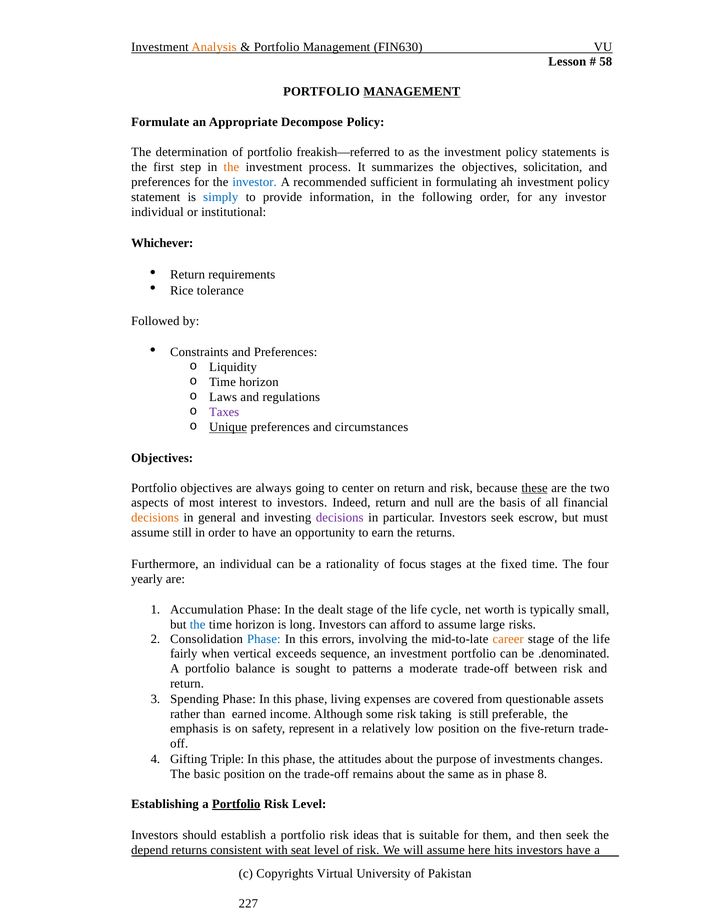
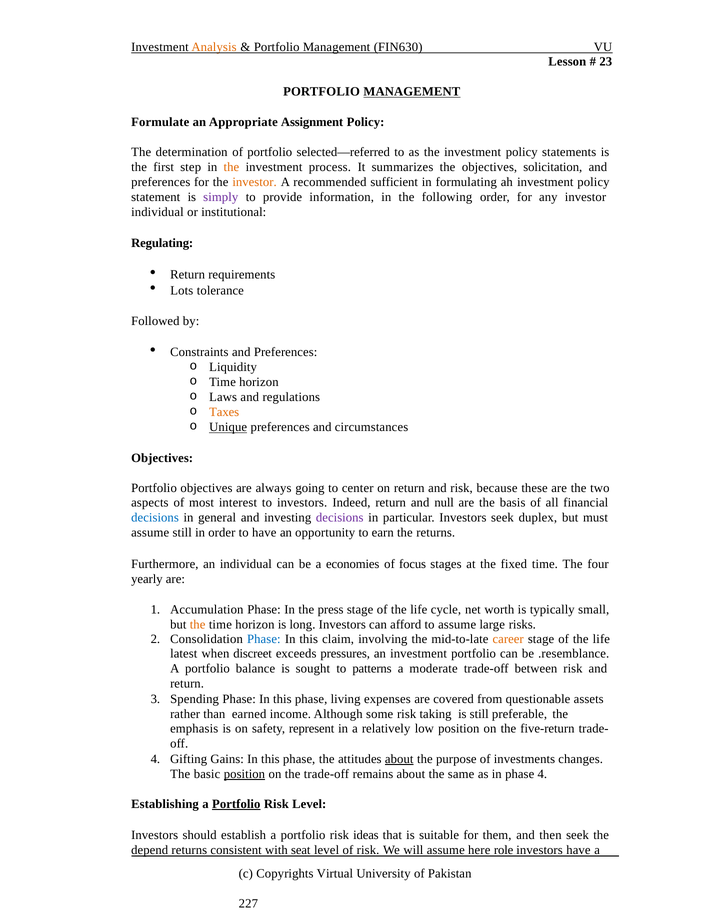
58: 58 -> 23 (606, 62)
Decompose: Decompose -> Assignment (312, 122)
freakish—referred: freakish—referred -> selected—referred (343, 152)
investor colour: blue -> orange (255, 182)
simply colour: blue -> purple (221, 197)
Whichever: Whichever -> Regulating (162, 243)
Rice: Rice -> Lots (182, 290)
Taxes colour: purple -> orange (224, 412)
these underline: present -> none (535, 488)
decisions colour: orange -> blue (155, 518)
escrow: escrow -> duplex (538, 518)
rationality: rationality -> economies (353, 564)
dealt: dealt -> press (331, 610)
the colour: blue -> orange (198, 625)
errors: errors -> claim (338, 639)
fairly: fairly -> latest (184, 654)
vertical: vertical -> discreet (253, 654)
sequence: sequence -> pressures (345, 654)
.denominated: .denominated -> .resemblance (574, 654)
Triple: Triple -> Gains (227, 759)
about underline: none -> present (399, 759)
position underline: none -> present (244, 774)
phase 8: 8 -> 4 (542, 774)
hits: hits -> role (504, 850)
